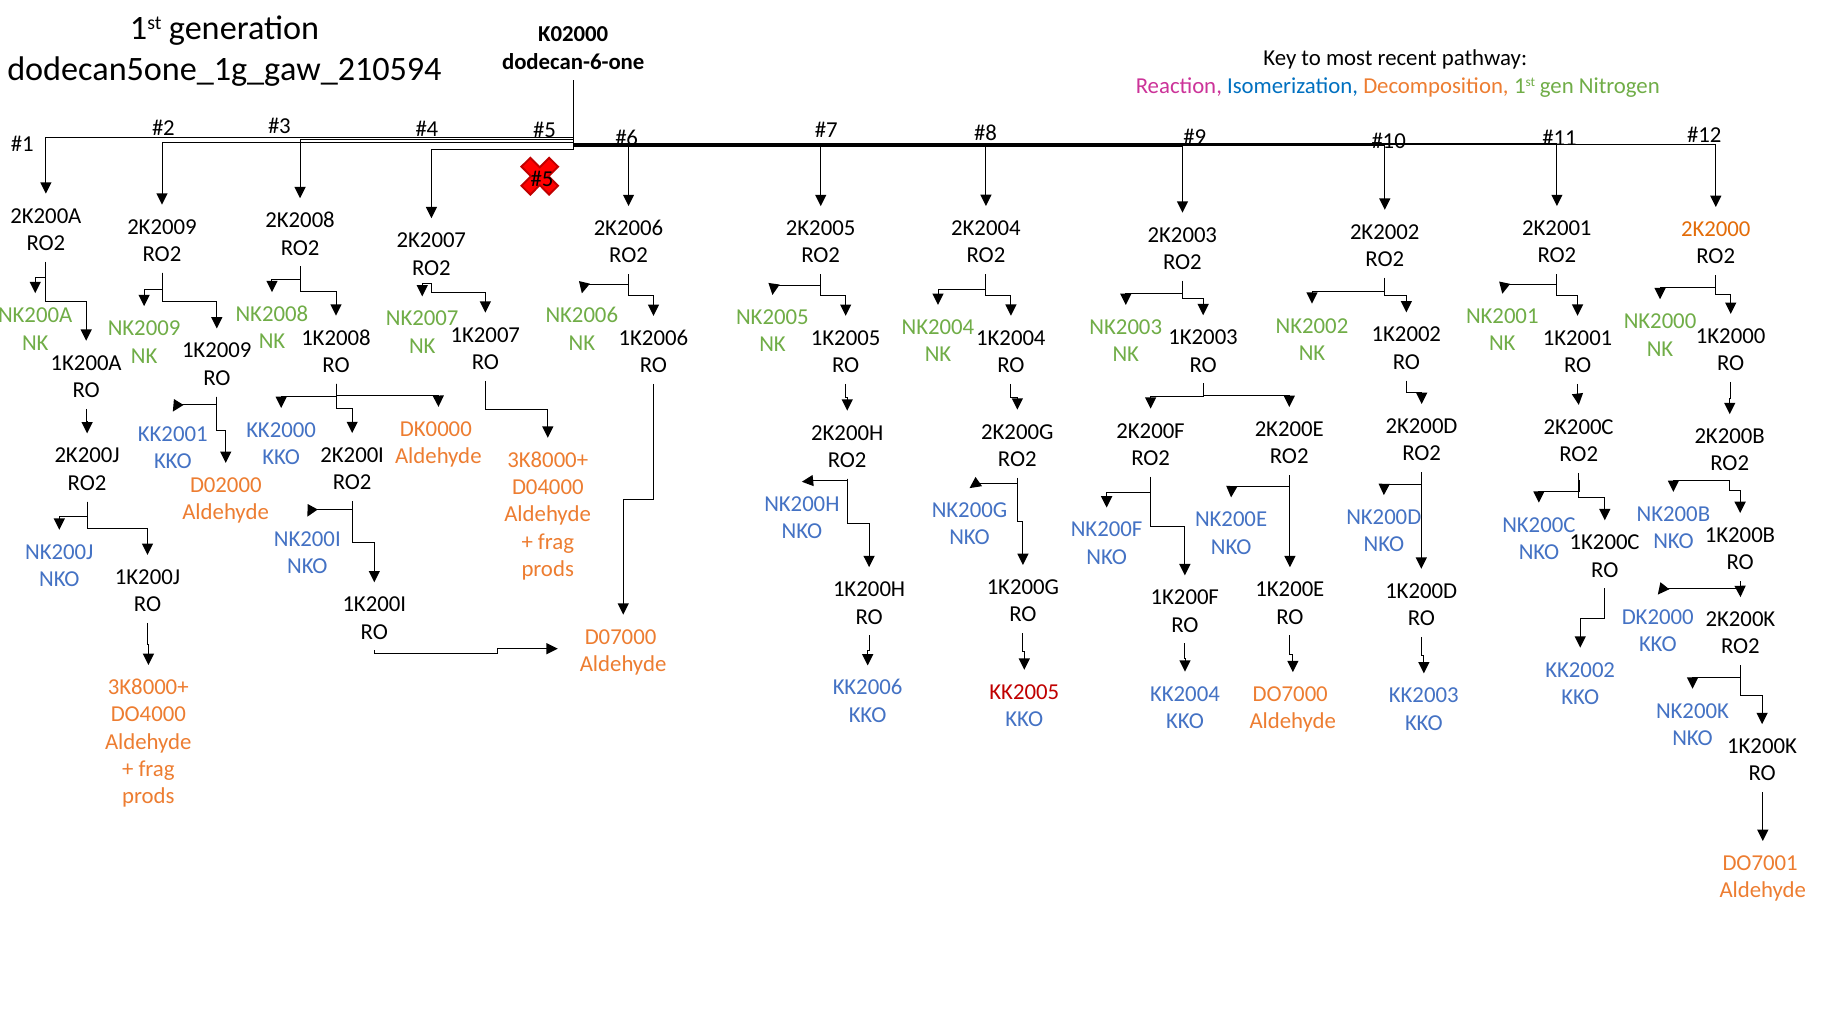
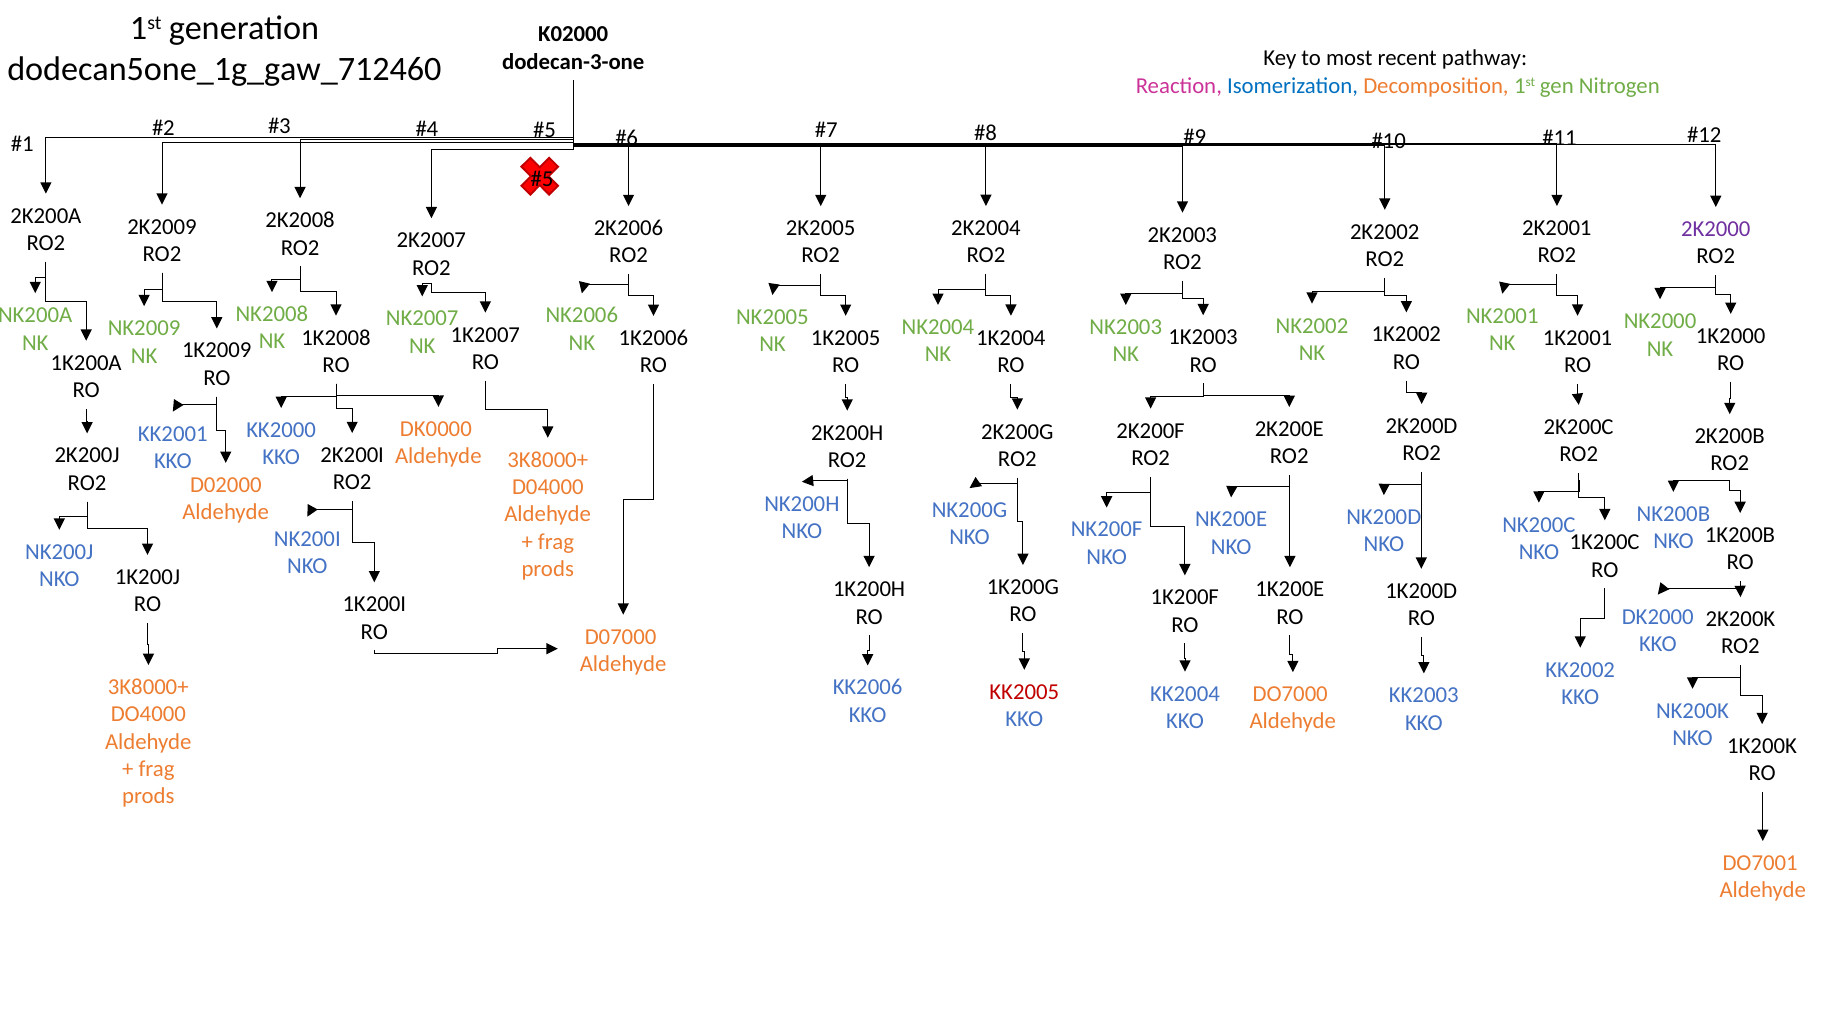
dodecan-6-one: dodecan-6-one -> dodecan-3-one (573, 62)
dodecan5one_1g_gaw_210594: dodecan5one_1g_gaw_210594 -> dodecan5one_1g_gaw_712460 (224, 70)
2K2000 colour: orange -> purple (1716, 229)
